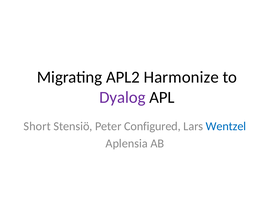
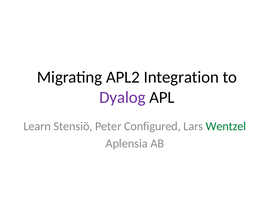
Harmonize: Harmonize -> Integration (181, 77)
Short: Short -> Learn (37, 126)
Wentzel colour: blue -> green (226, 126)
